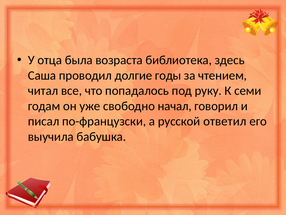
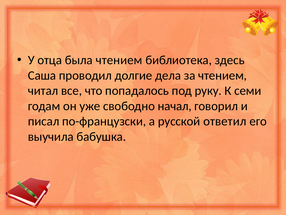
была возраста: возраста -> чтением (119, 60)
годы: годы -> дела (168, 75)
